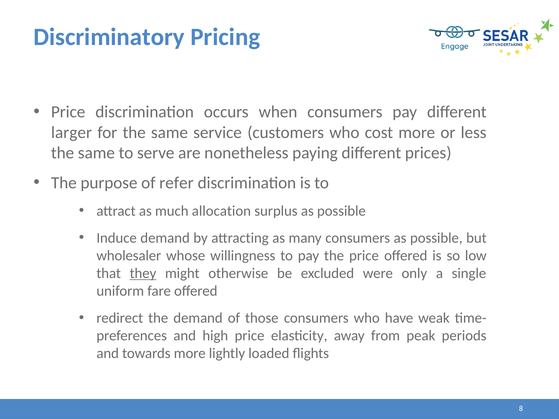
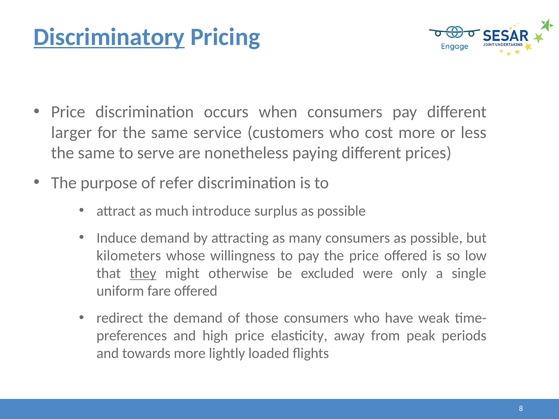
Discriminatory underline: none -> present (109, 37)
allocation: allocation -> introduce (221, 211)
wholesaler: wholesaler -> kilometers (129, 256)
